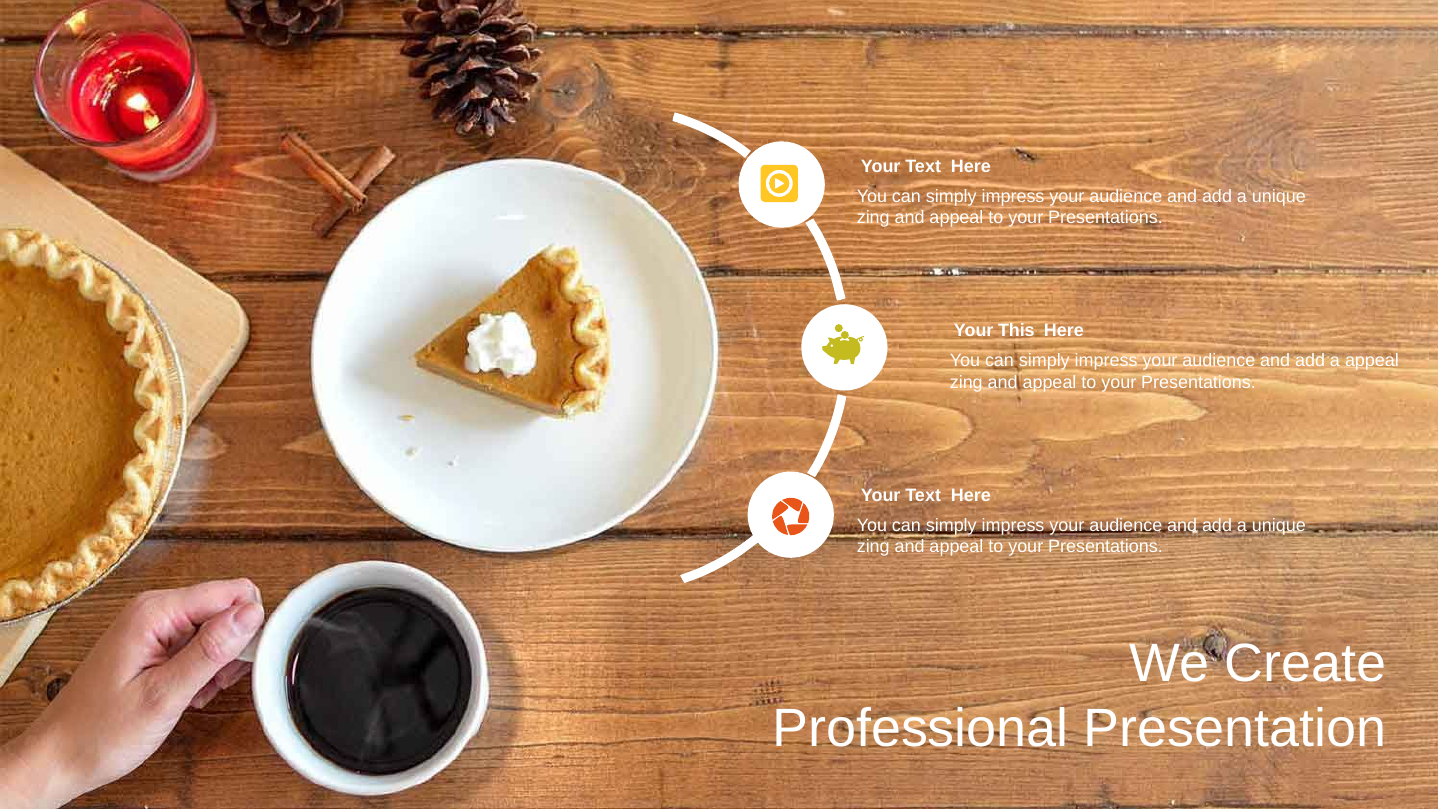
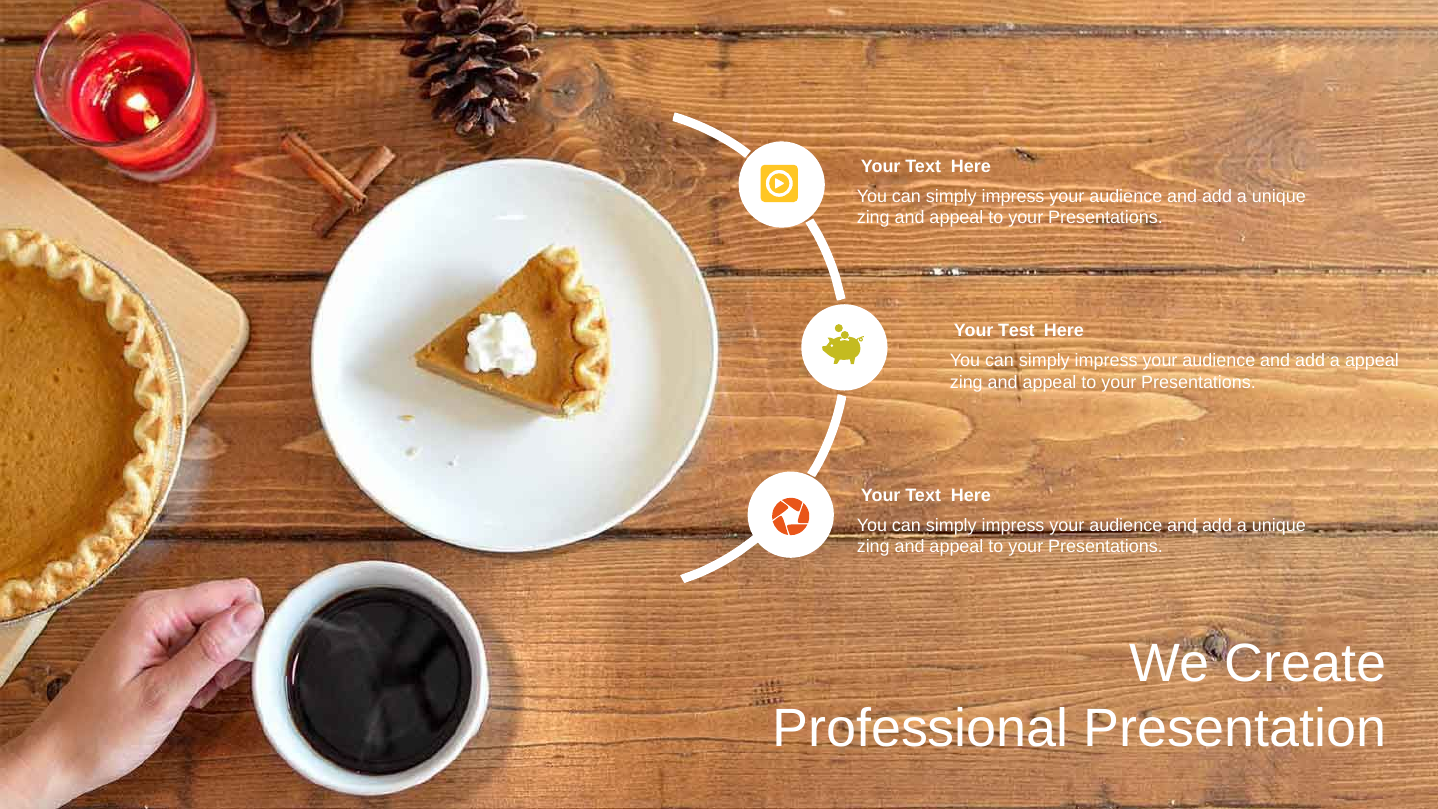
This: This -> Test (1016, 331)
